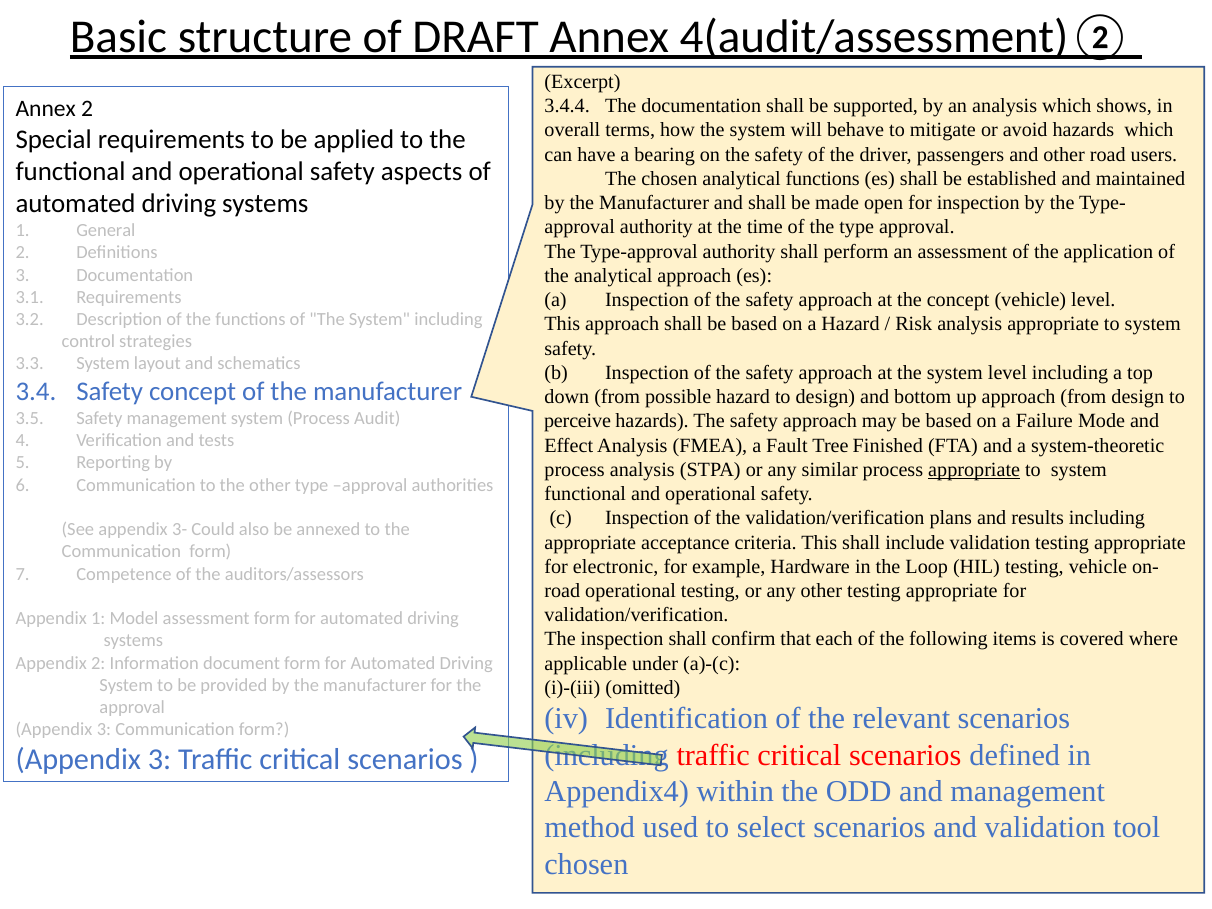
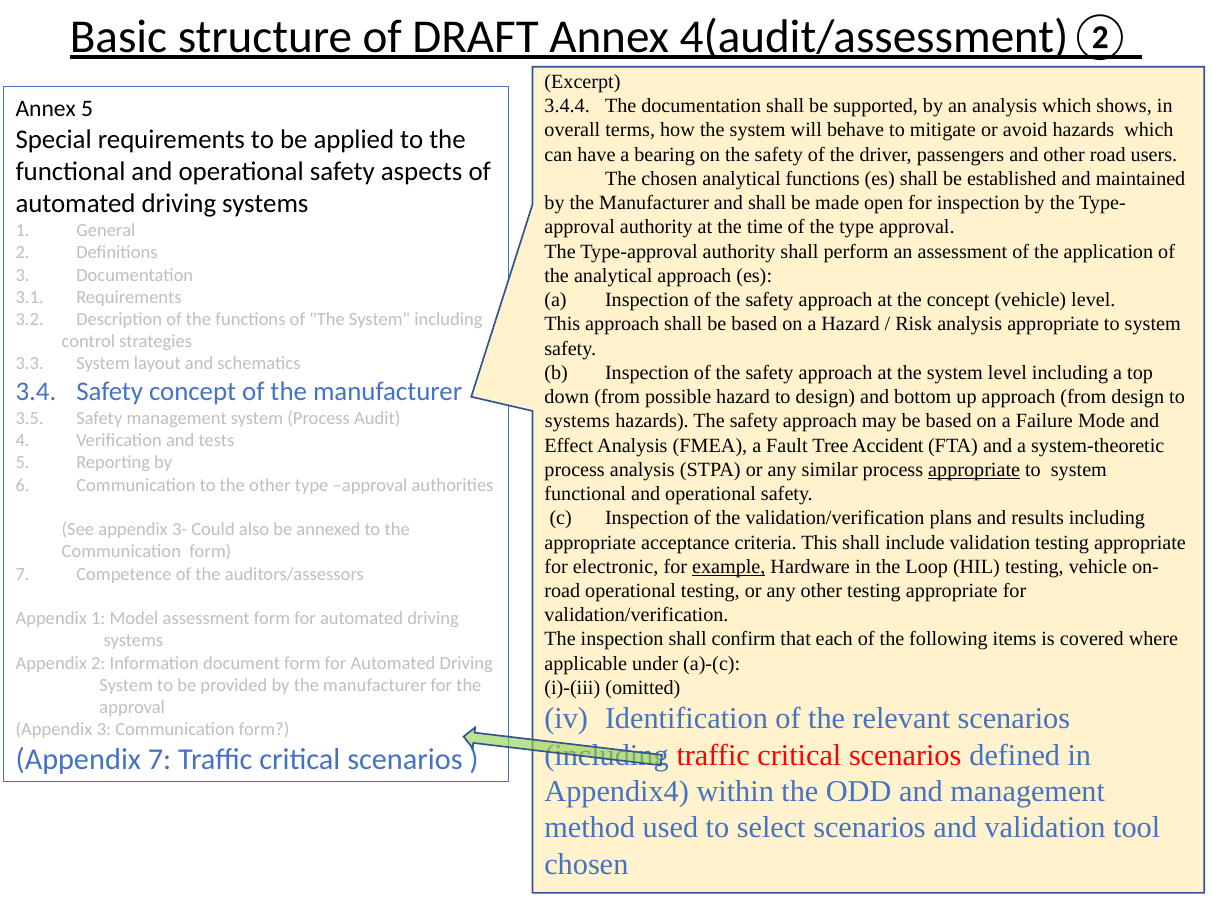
Annex 2: 2 -> 5 (87, 109)
perceive: perceive -> systems (577, 421)
Finished: Finished -> Accident (888, 445)
example underline: none -> present (729, 567)
3: 3 -> 7 (160, 760)
